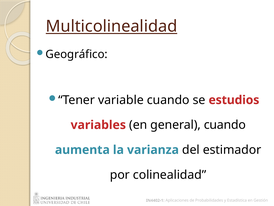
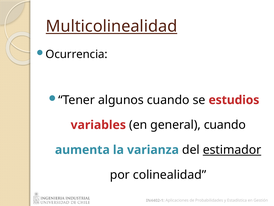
Geográfico: Geográfico -> Ocurrencia (77, 54)
variable: variable -> algunos (121, 100)
estimador underline: none -> present (232, 150)
